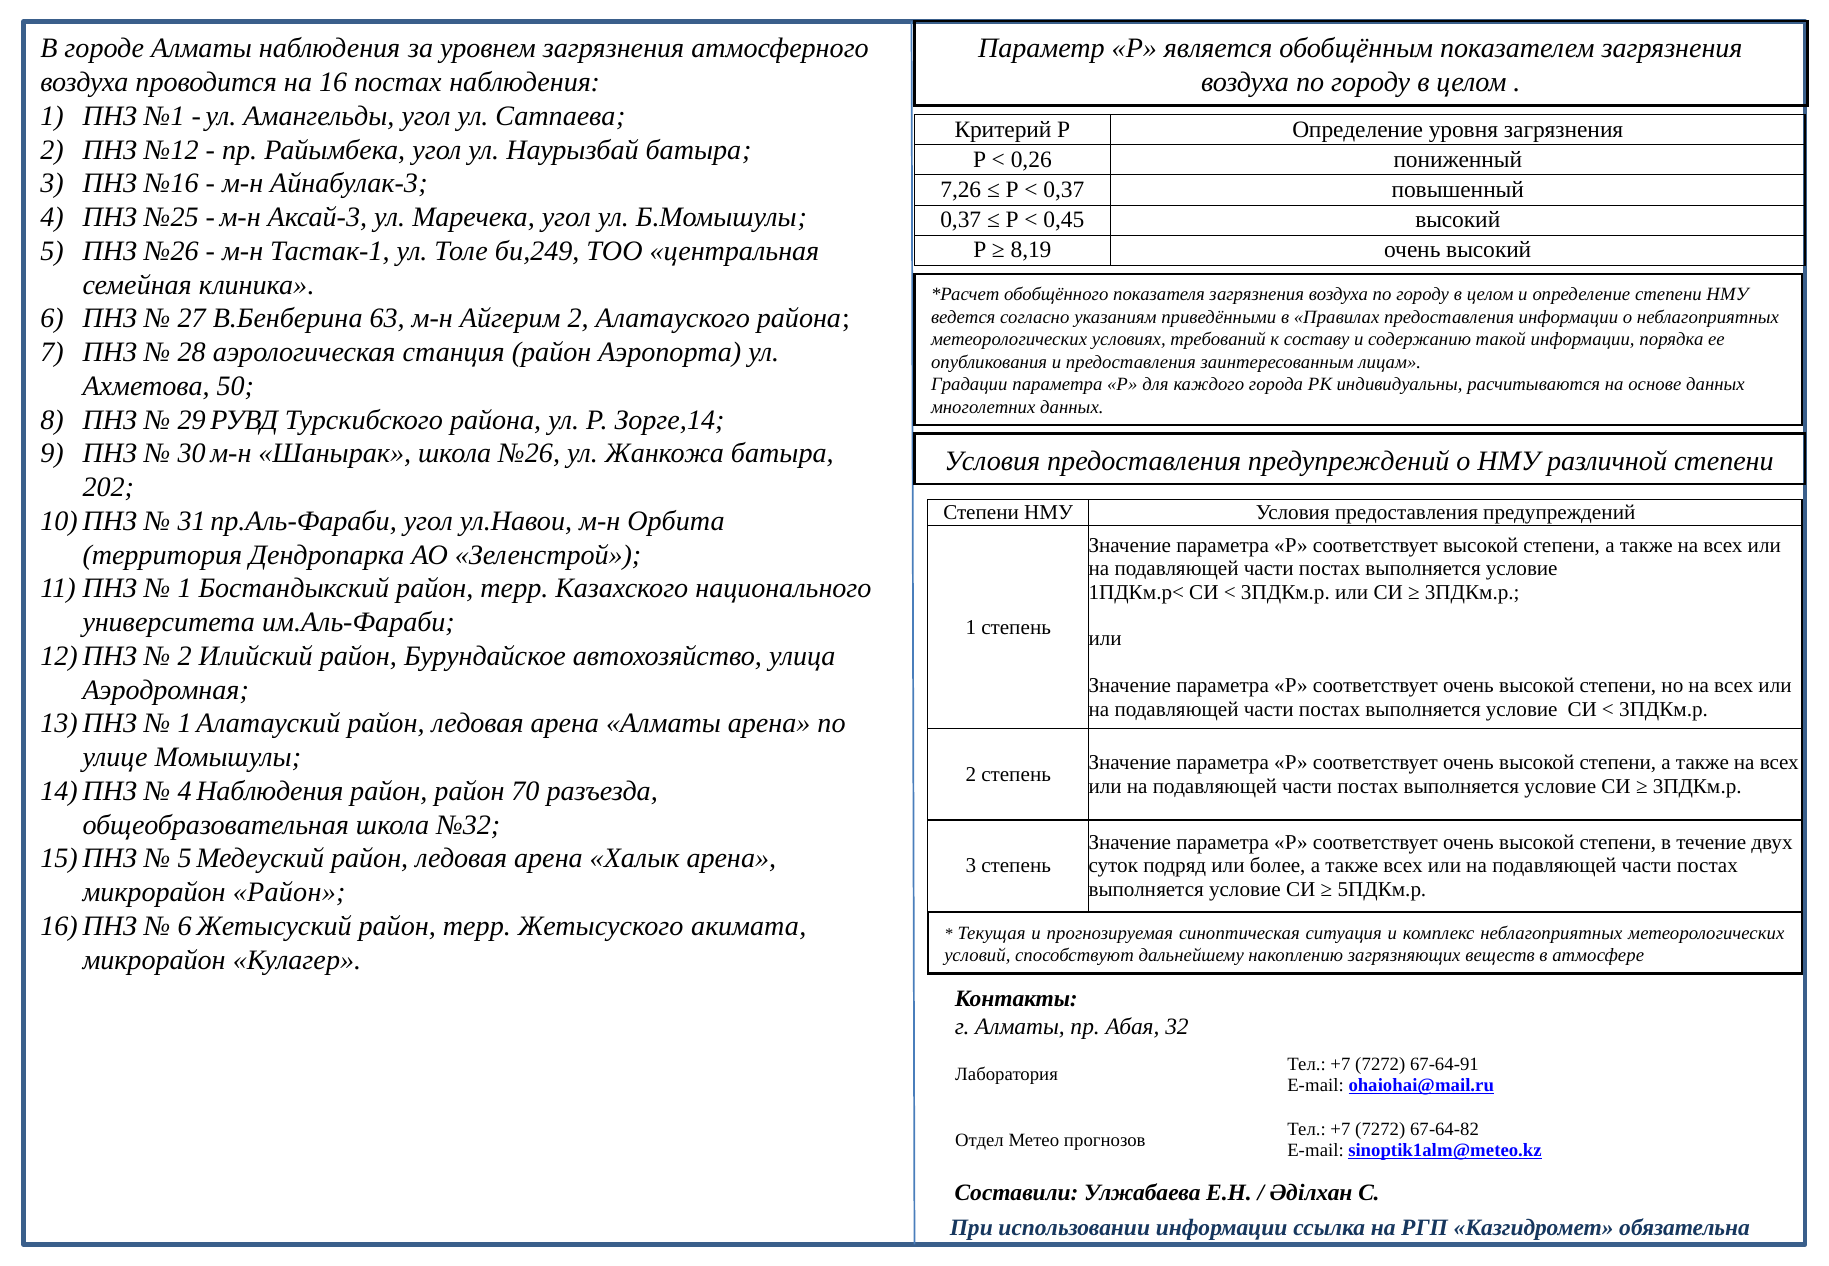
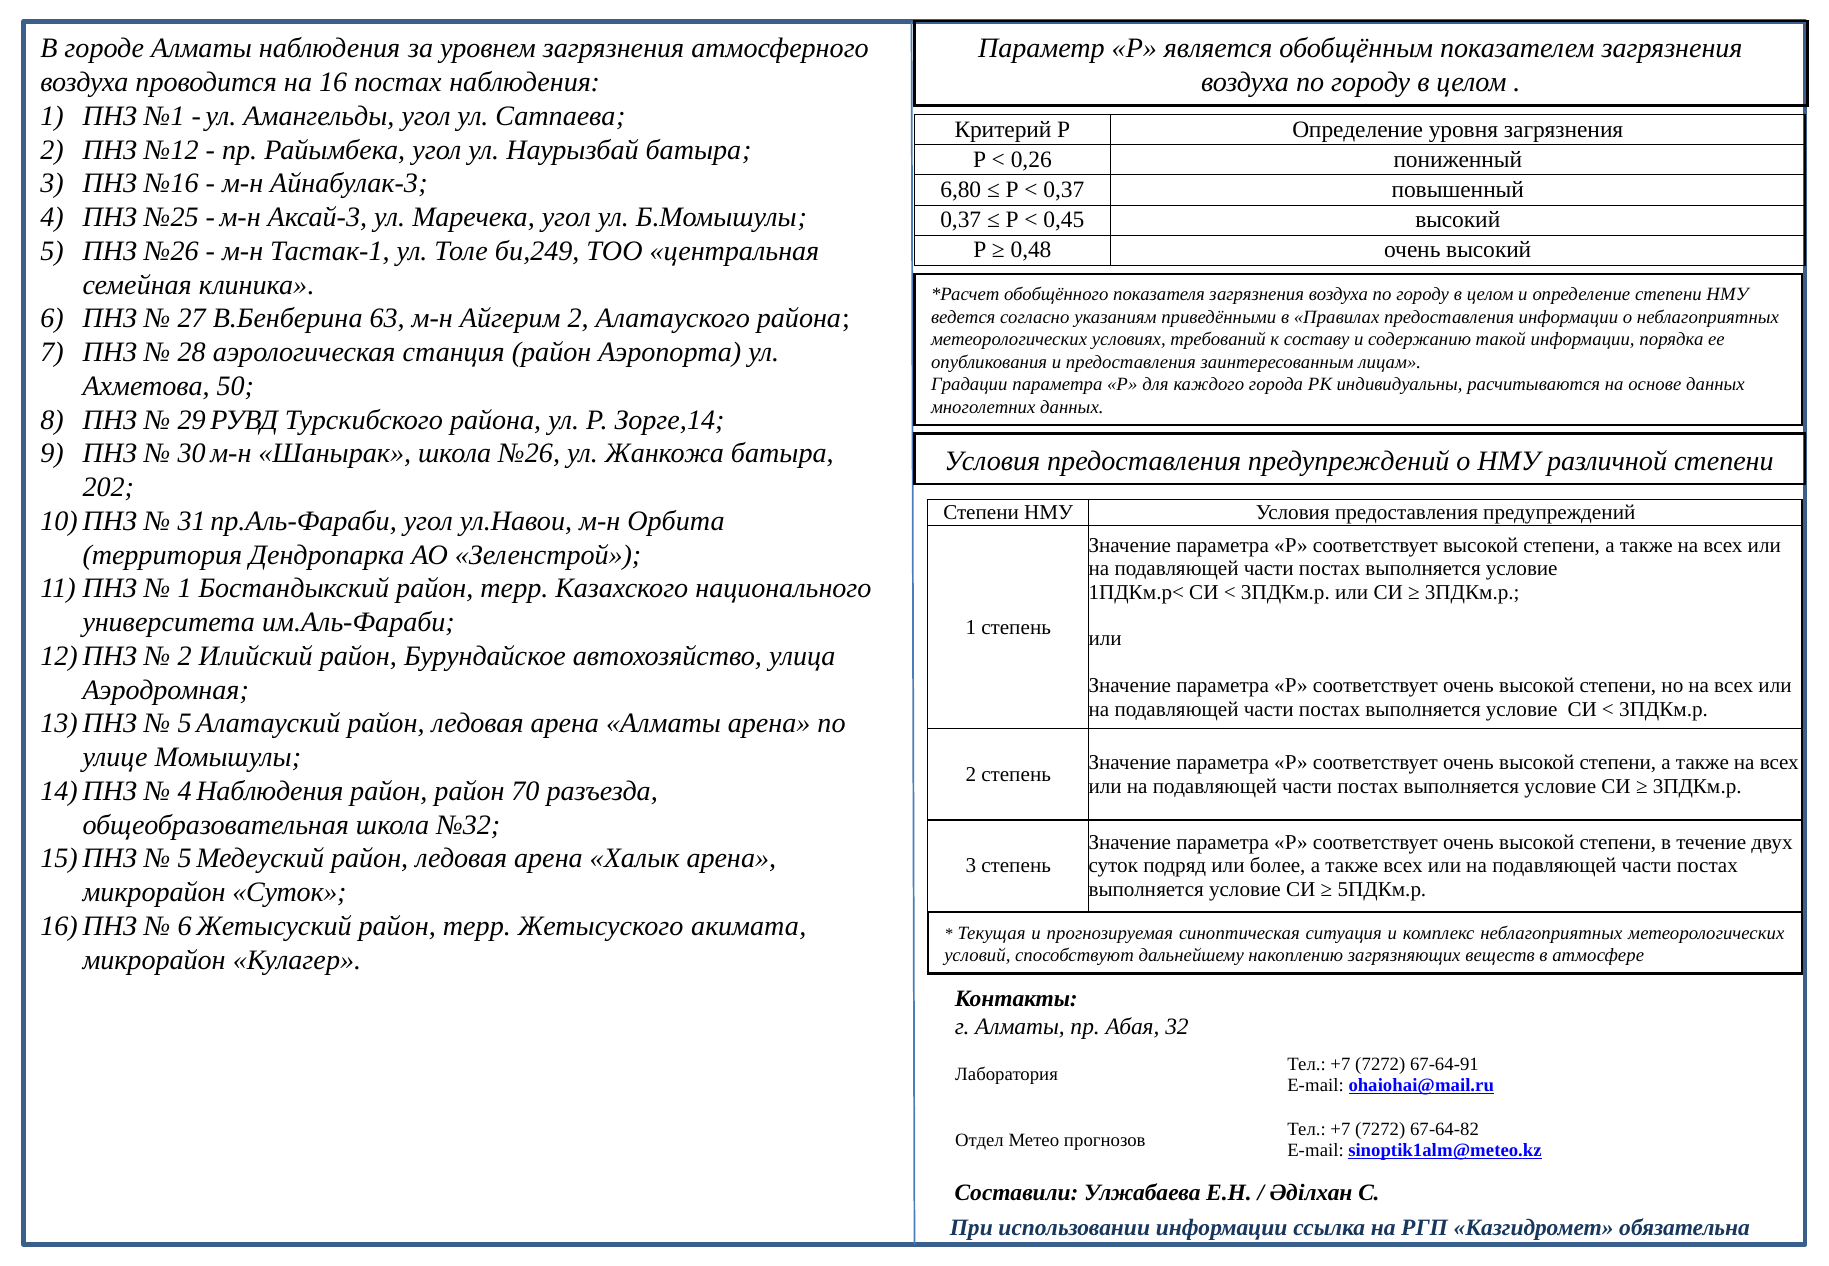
7,26: 7,26 -> 6,80 (961, 190)
8,19: 8,19 -> 0,48 (1031, 250)
1: 1 -> 5 (185, 724)
микрорайон Район: Район -> Суток (289, 893)
